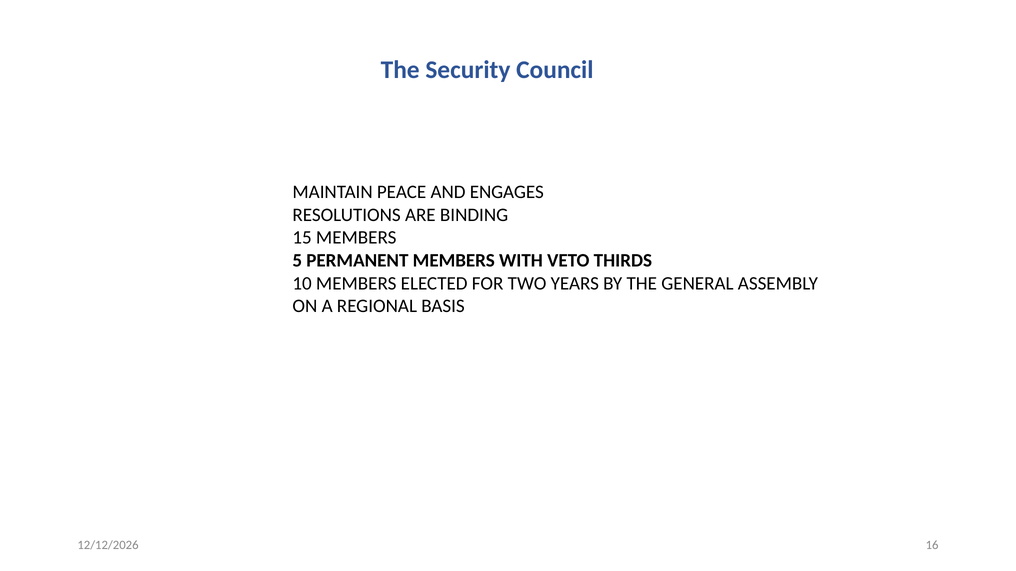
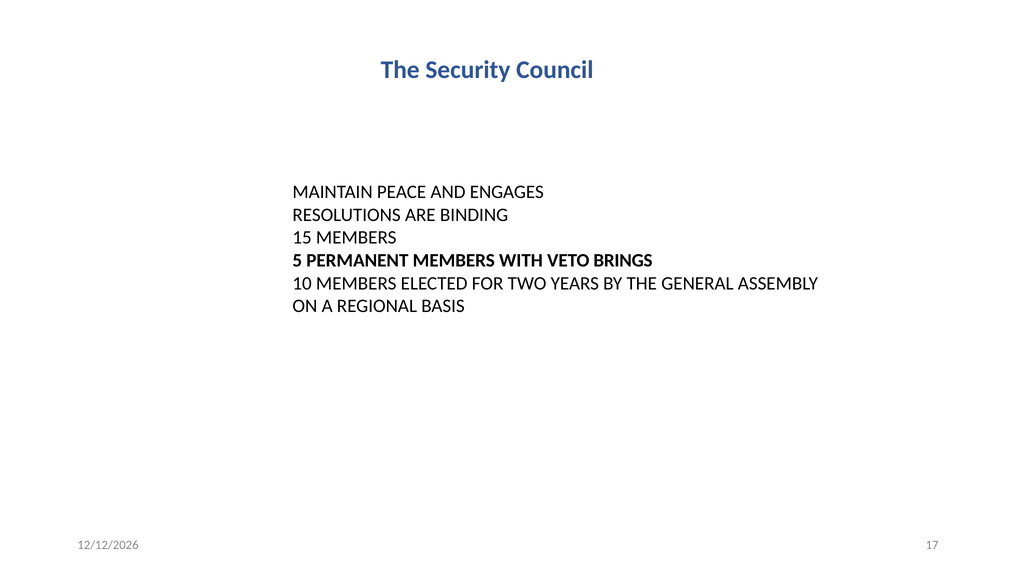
THIRDS: THIRDS -> BRINGS (623, 261)
16: 16 -> 17 (932, 546)
